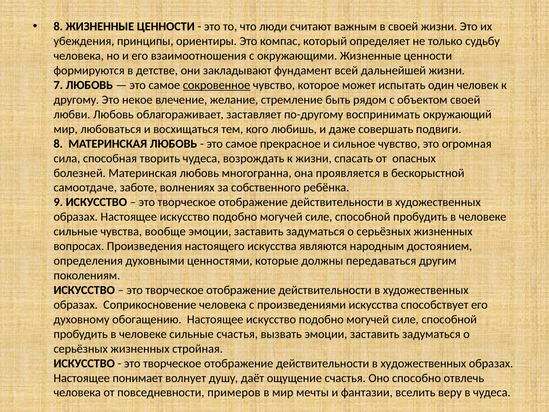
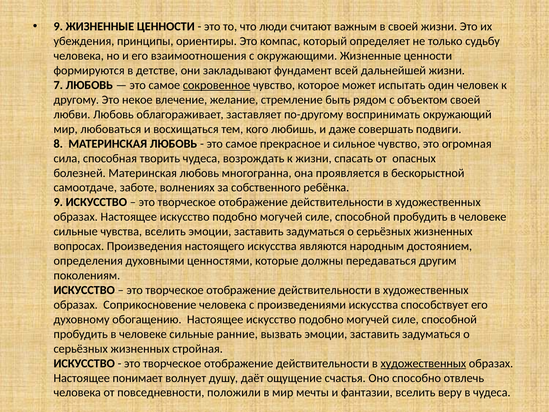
8: 8 -> 9 (58, 27)
чувства вообще: вообще -> вселить (165, 231)
сильные счастья: счастья -> ранние (237, 334)
художественных underline: none -> present (423, 363)
примеров: примеров -> положили (234, 392)
